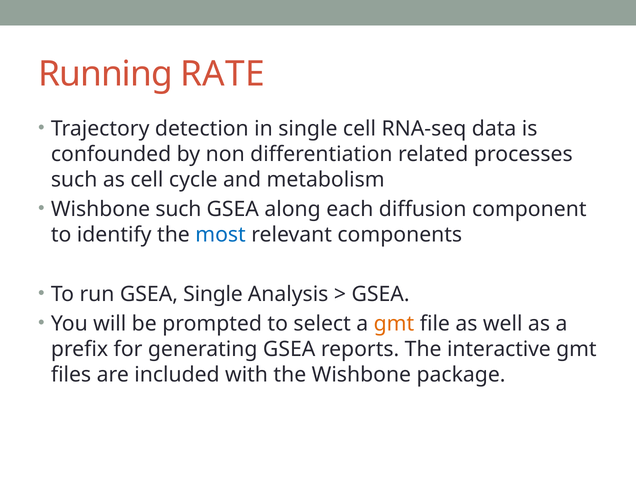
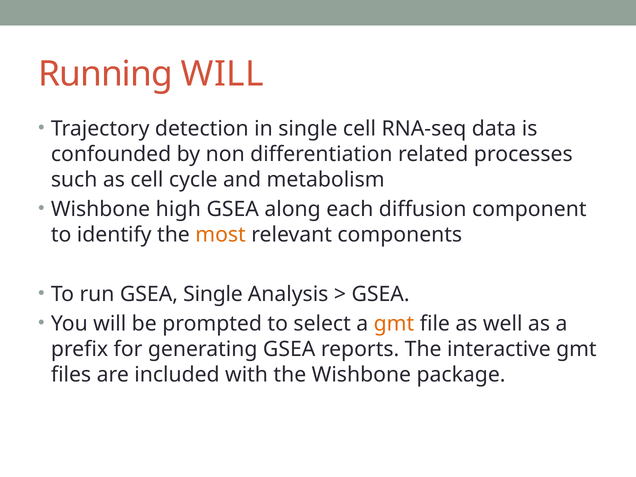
Running RATE: RATE -> WILL (222, 74)
Wishbone such: such -> high (178, 209)
most colour: blue -> orange (221, 235)
